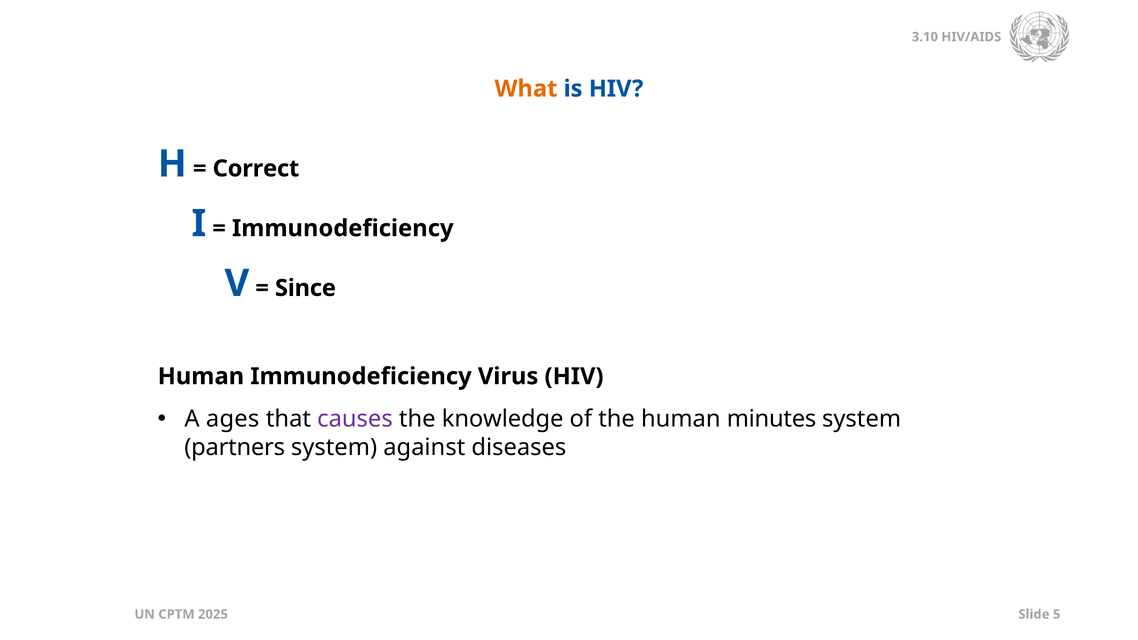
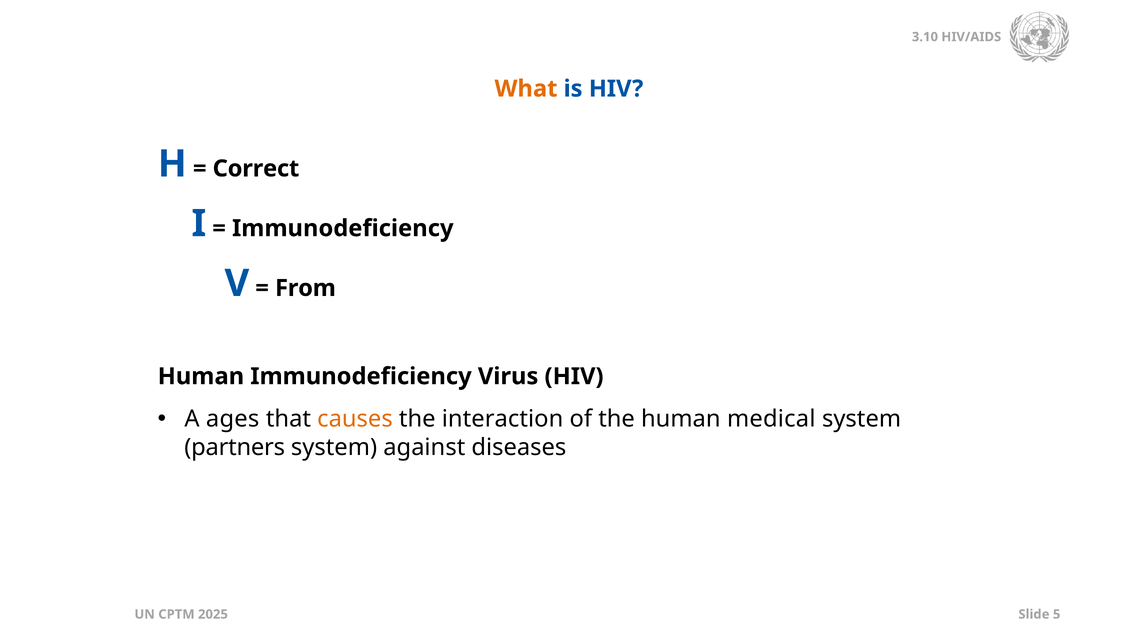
Since: Since -> From (305, 288)
causes colour: purple -> orange (355, 419)
knowledge: knowledge -> interaction (503, 419)
minutes: minutes -> medical (771, 419)
